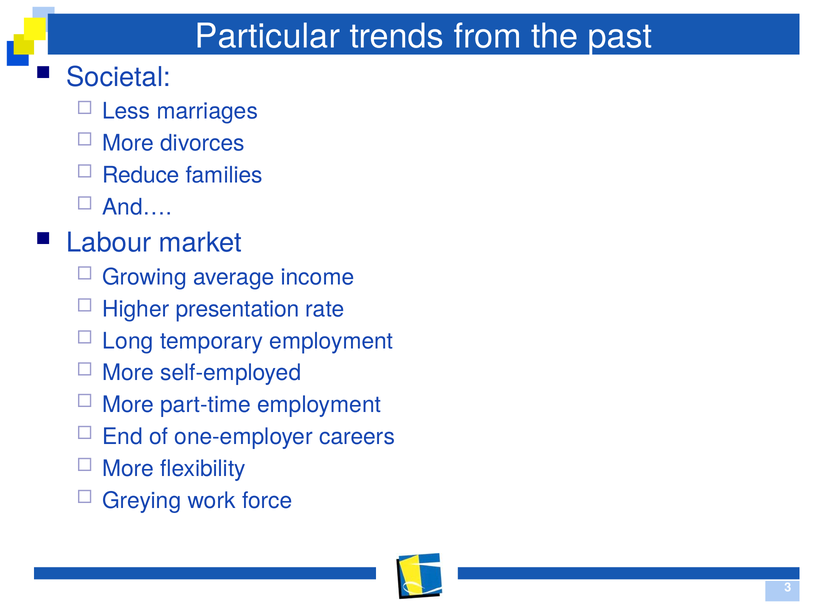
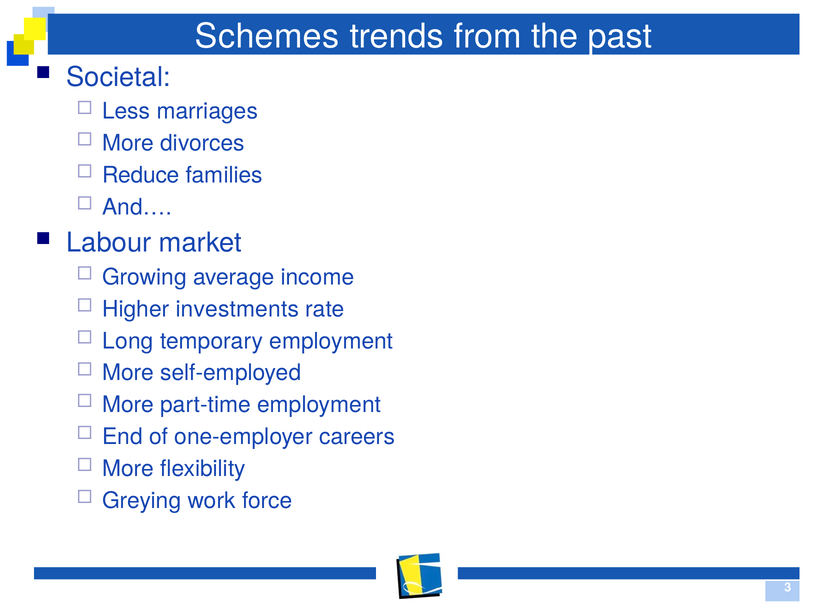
Particular: Particular -> Schemes (267, 37)
presentation: presentation -> investments (237, 309)
